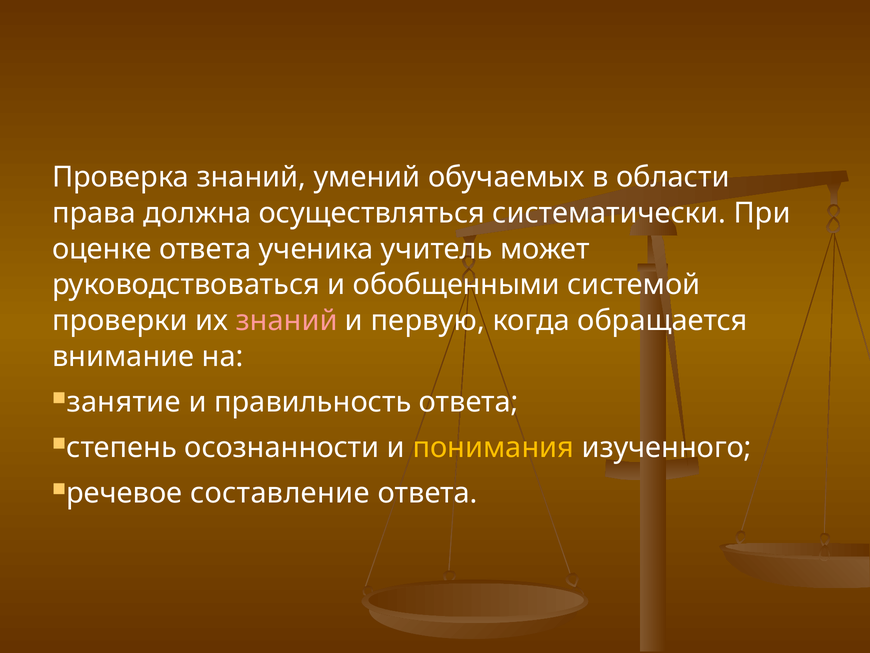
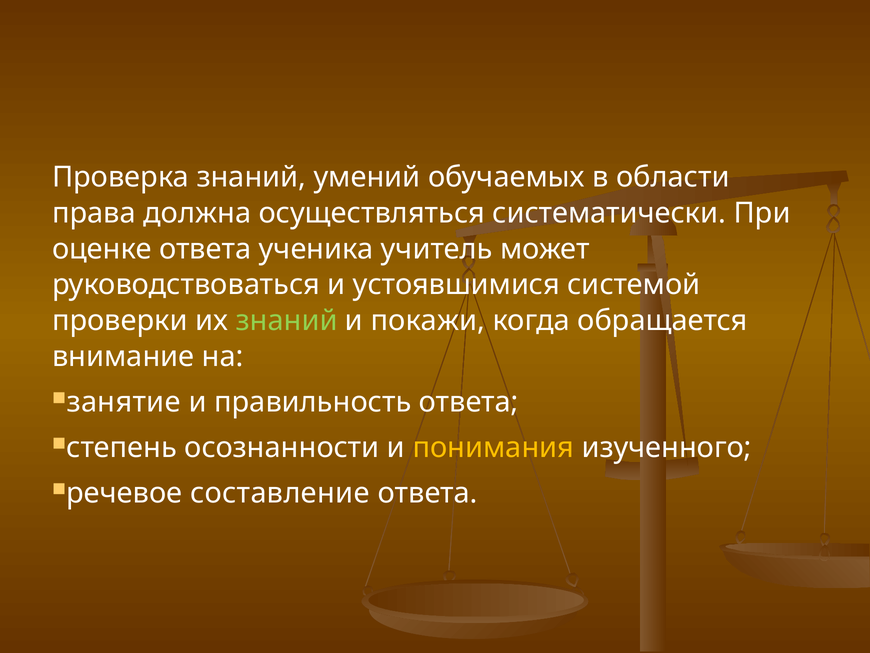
обобщенными: обобщенными -> устоявшимися (456, 285)
знаний colour: pink -> light green (287, 320)
первую: первую -> покажи (428, 320)
